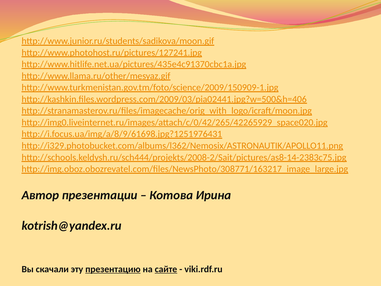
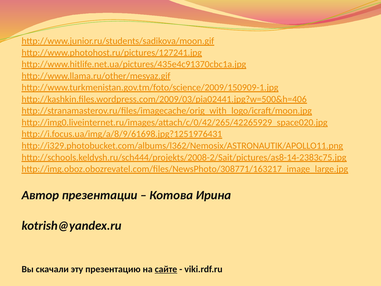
презентацию underline: present -> none (113, 269)
